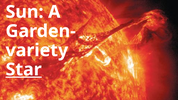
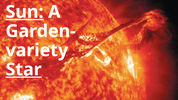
Sun underline: none -> present (25, 12)
